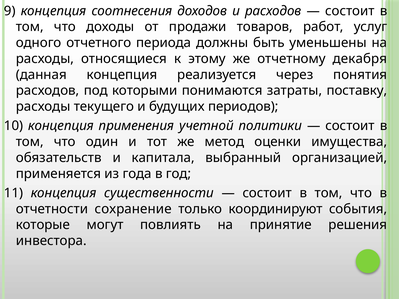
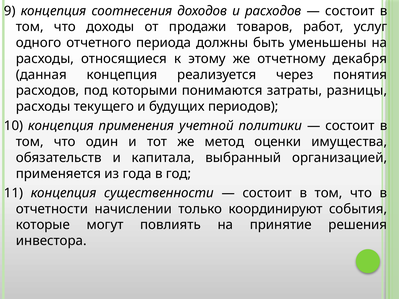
поставку: поставку -> разницы (357, 91)
сохранение: сохранение -> начислении (133, 209)
